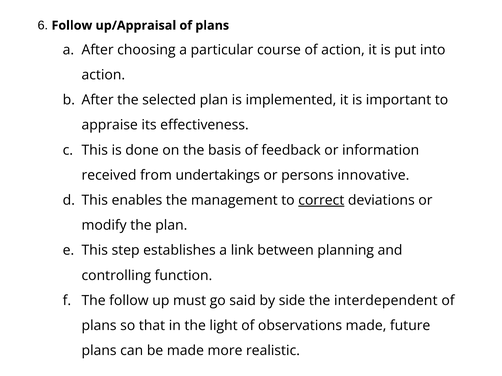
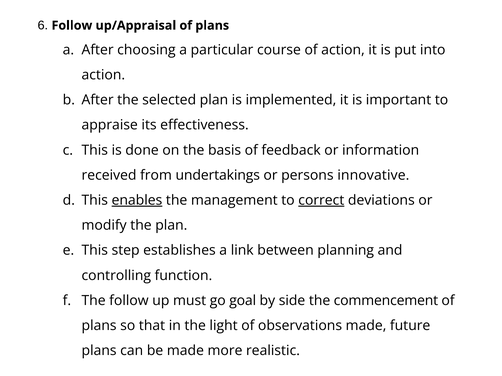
enables underline: none -> present (137, 201)
said: said -> goal (243, 301)
interdependent: interdependent -> commencement (386, 301)
